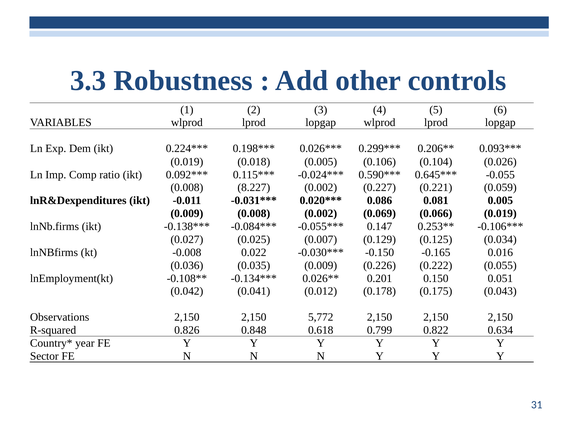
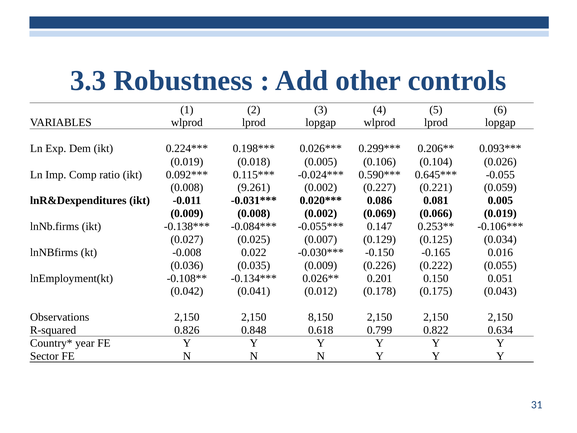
8.227: 8.227 -> 9.261 (254, 188)
5,772: 5,772 -> 8,150 (321, 317)
